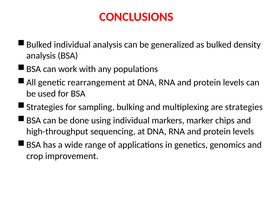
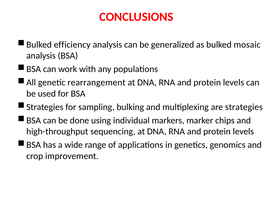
Bulked individual: individual -> efficiency (72, 45)
density: density -> mosaic (247, 45)
